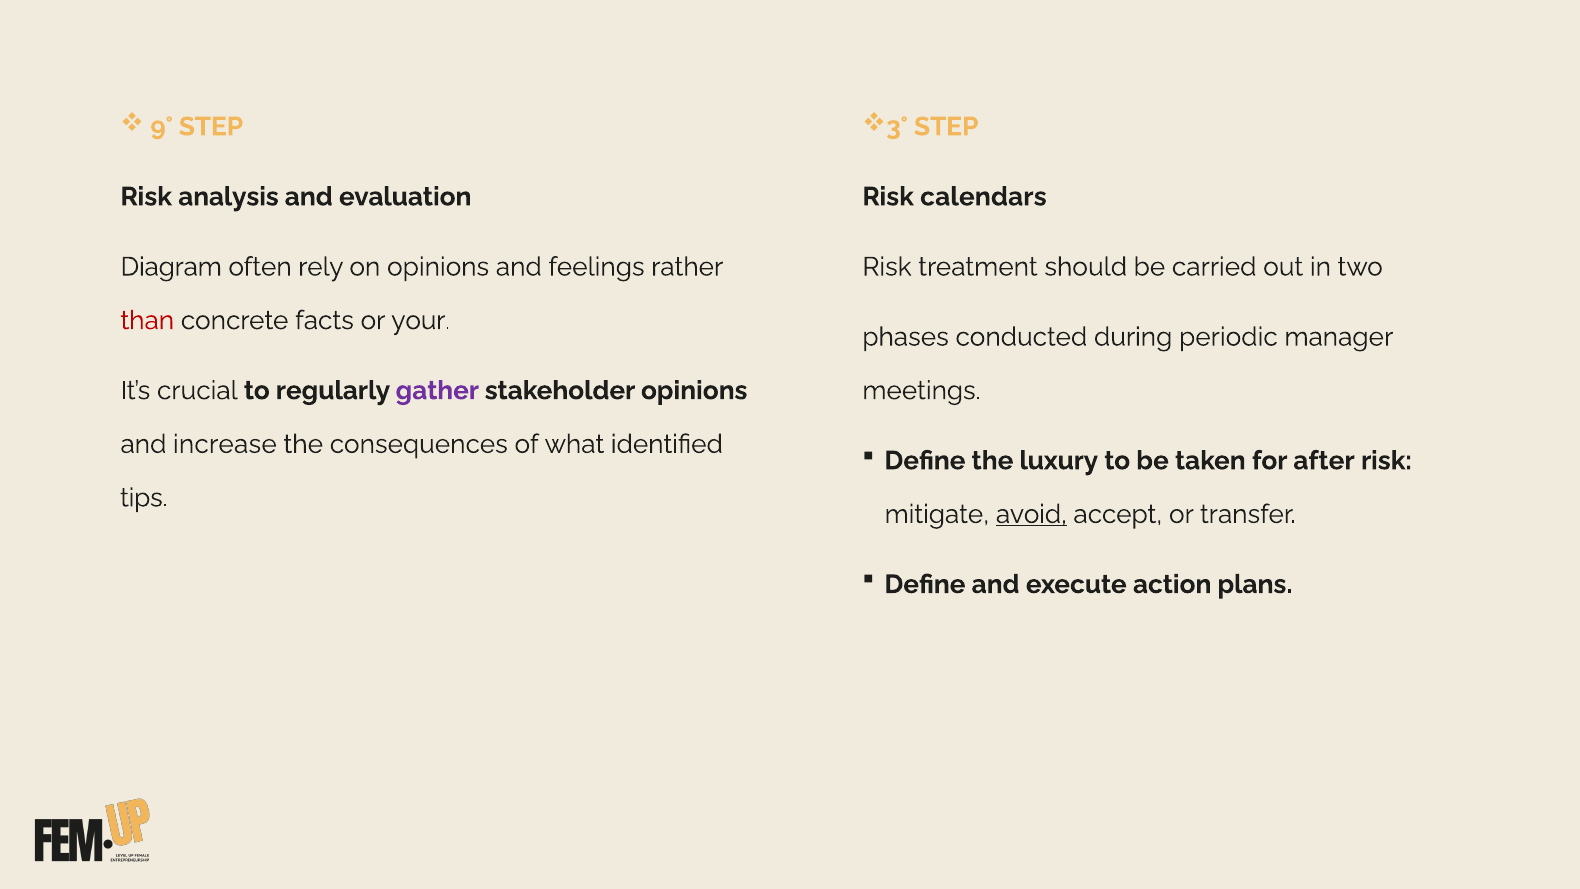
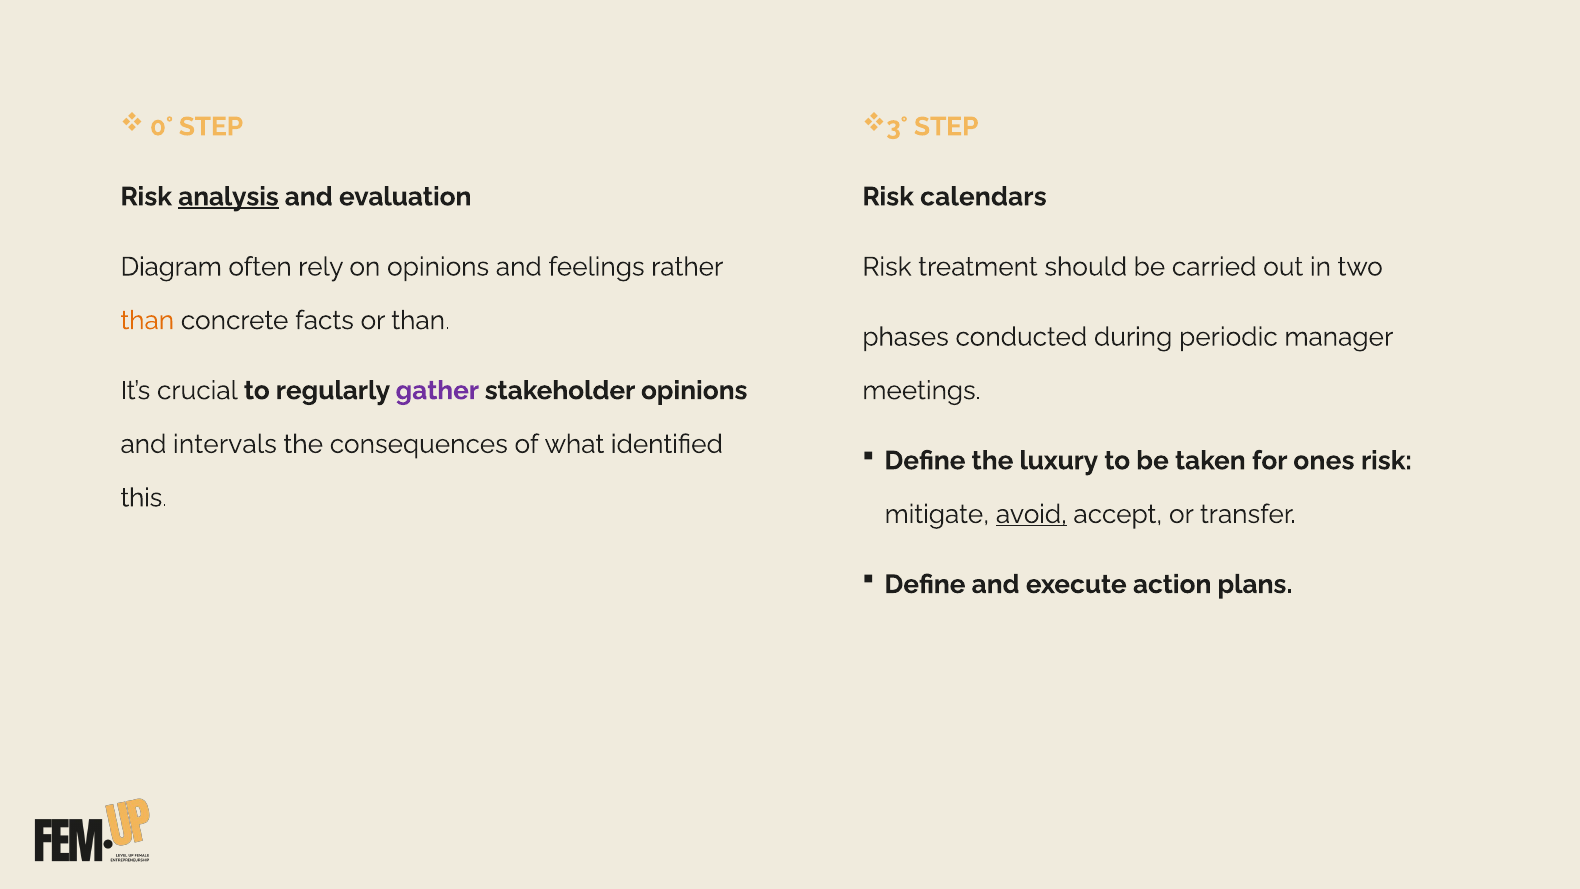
9°: 9° -> 0° (162, 127)
analysis underline: none -> present (228, 197)
than colour: red -> orange (147, 320)
or your: your -> than (421, 320)
increase: increase -> intervals (225, 444)
after: after -> ones (1324, 461)
tips: tips -> this (144, 498)
